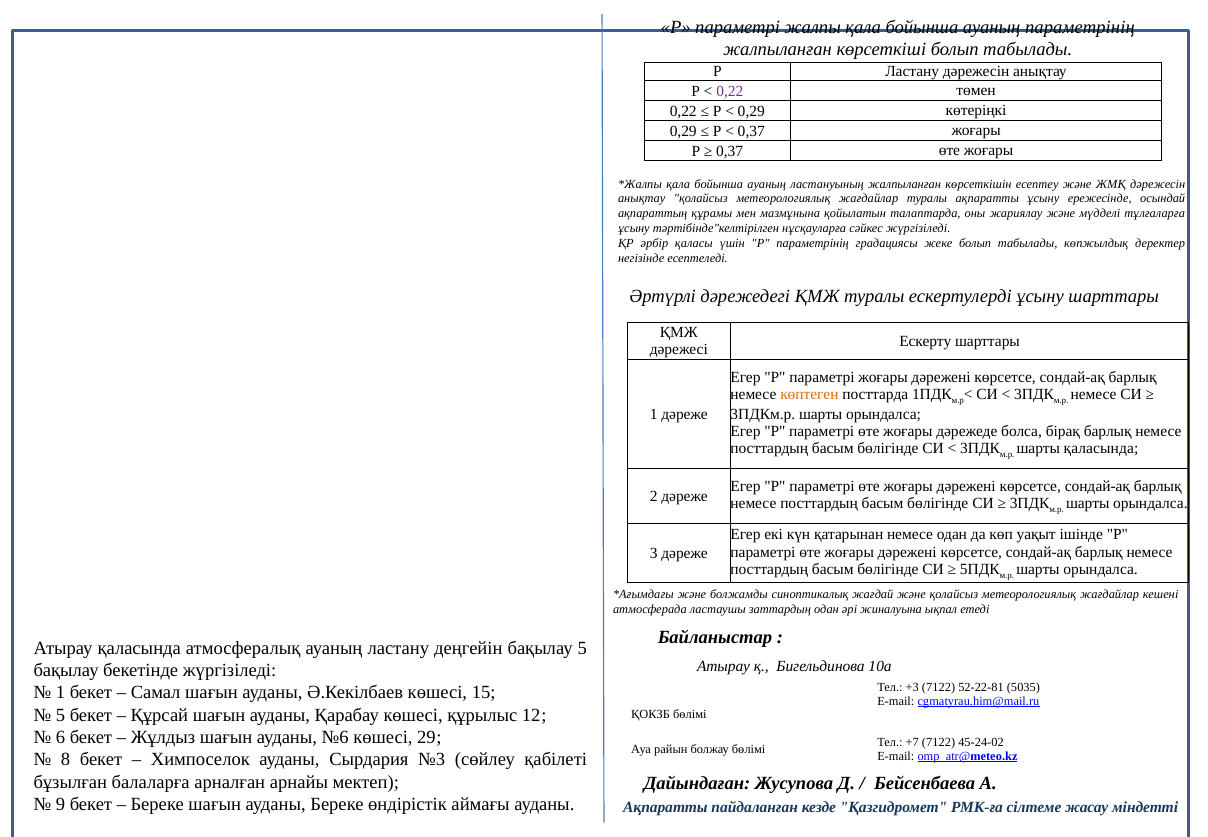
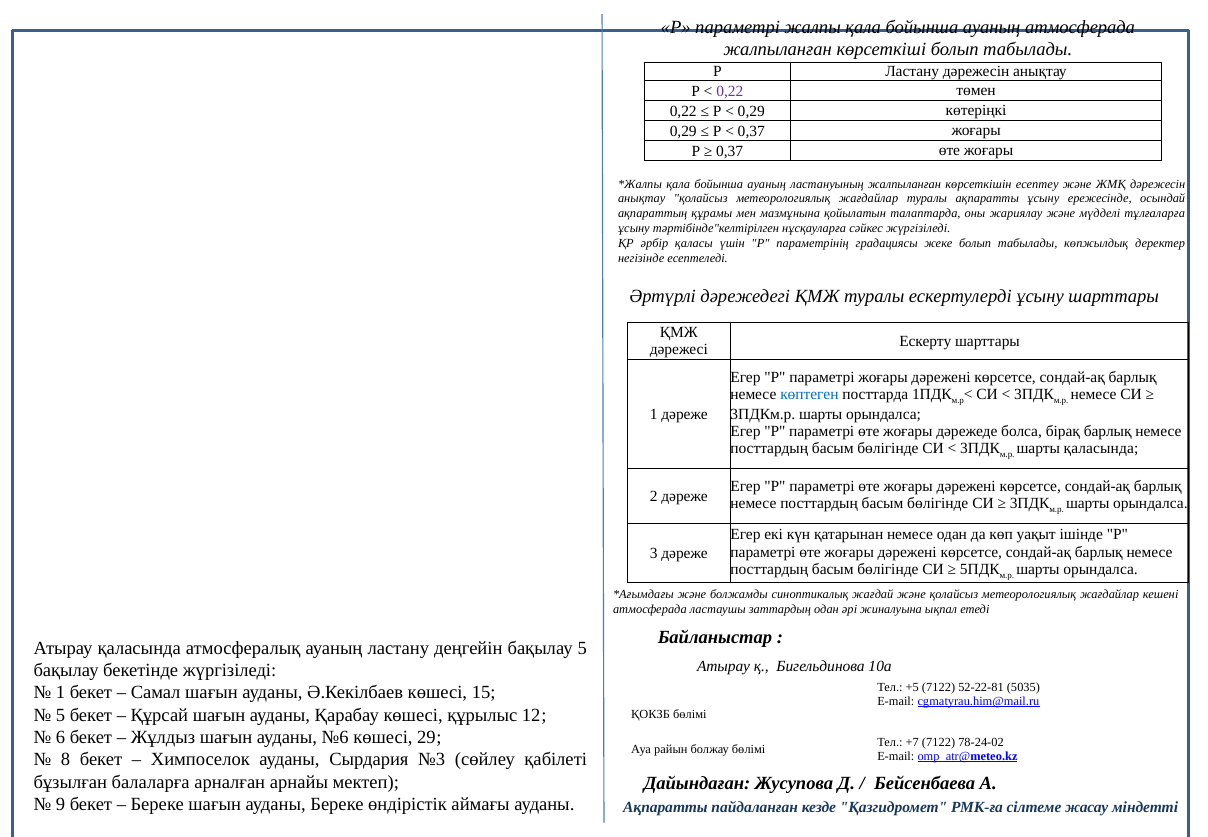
ауаның параметрінің: параметрінің -> атмосферада (1080, 27)
көптеген colour: orange -> blue (809, 394)
+3: +3 -> +5 (912, 687)
45-24-02: 45-24-02 -> 78-24-02 (981, 742)
